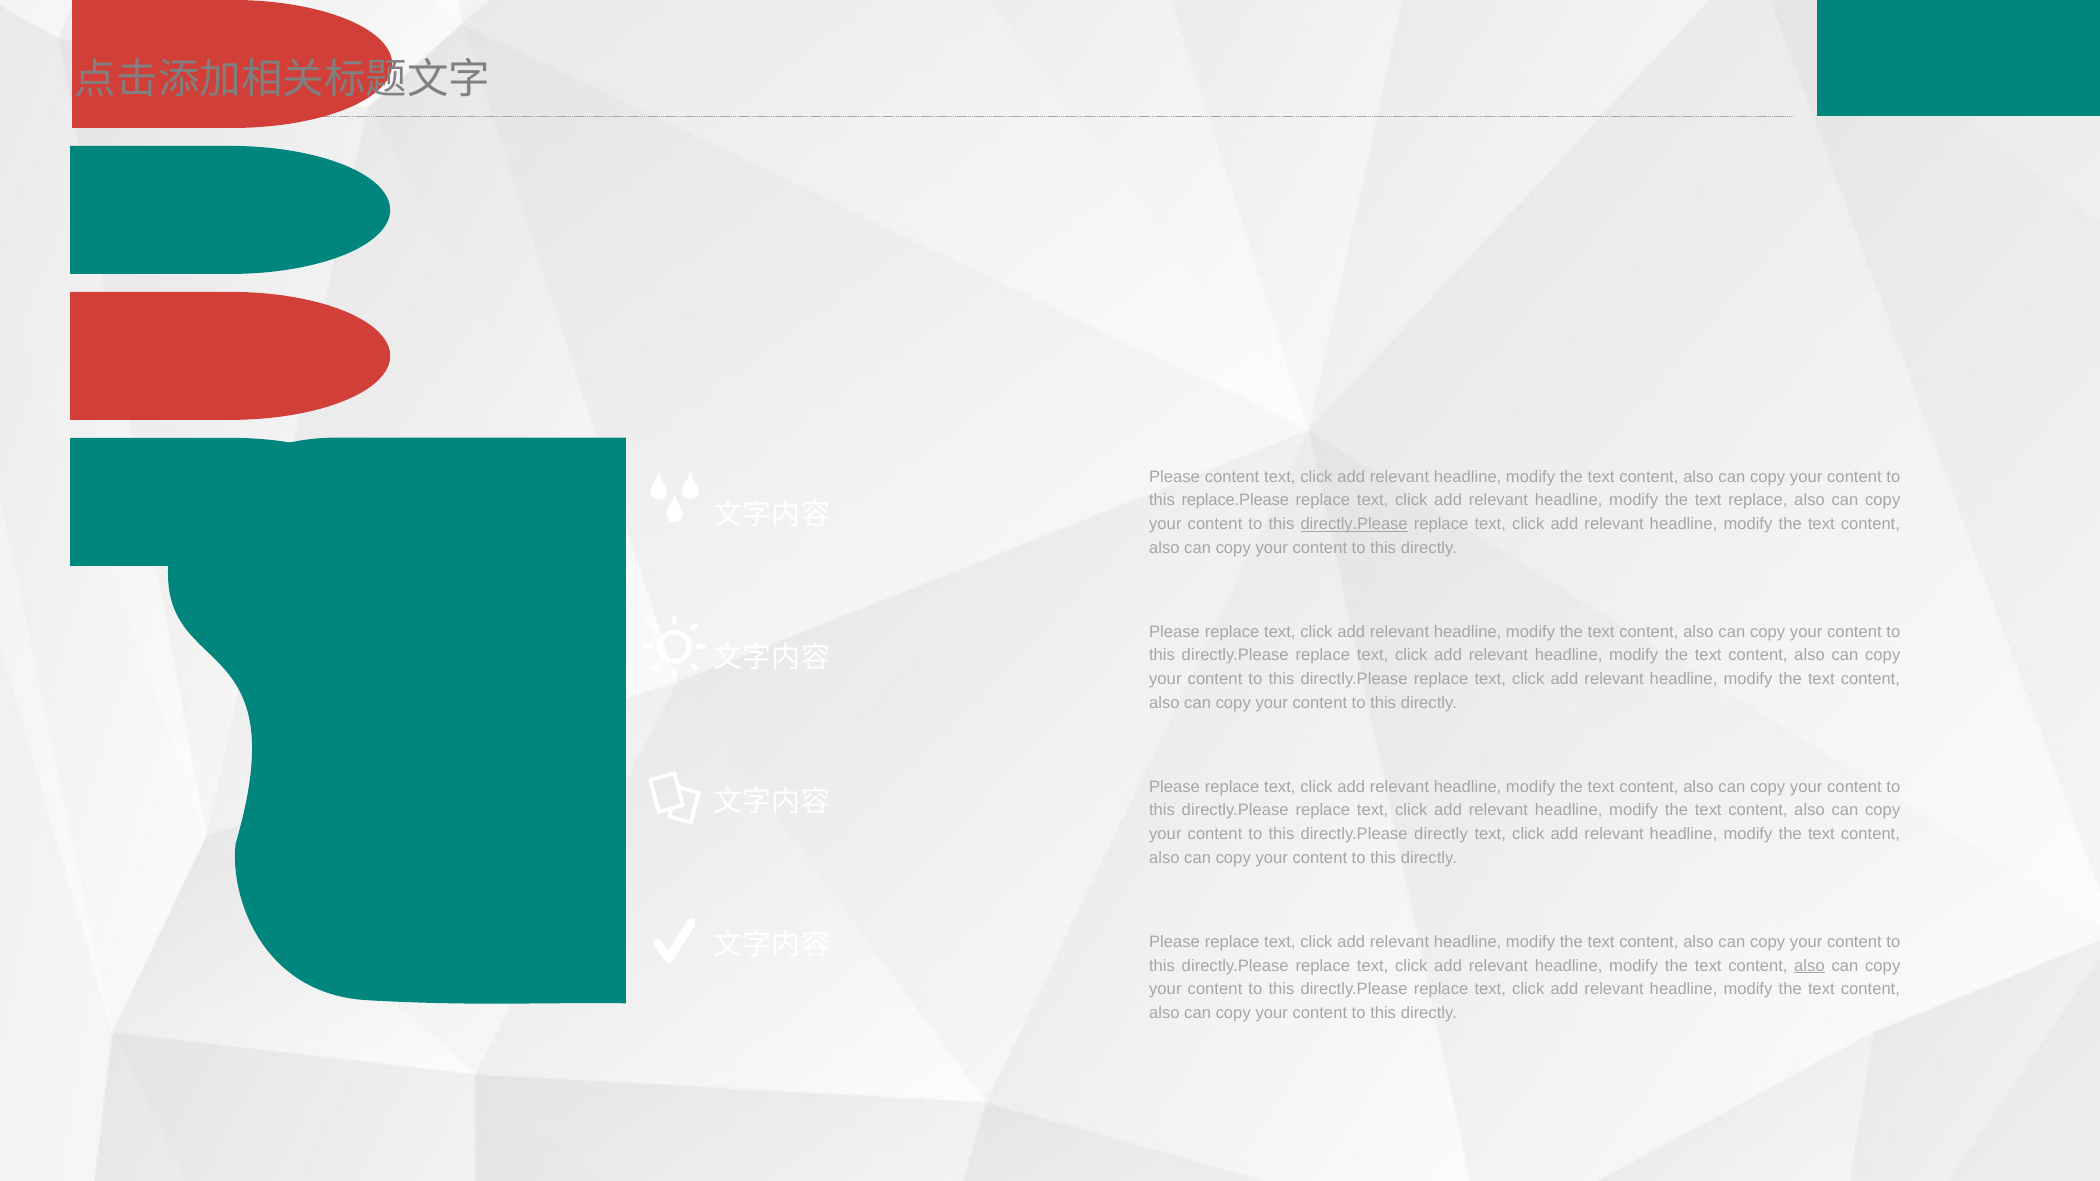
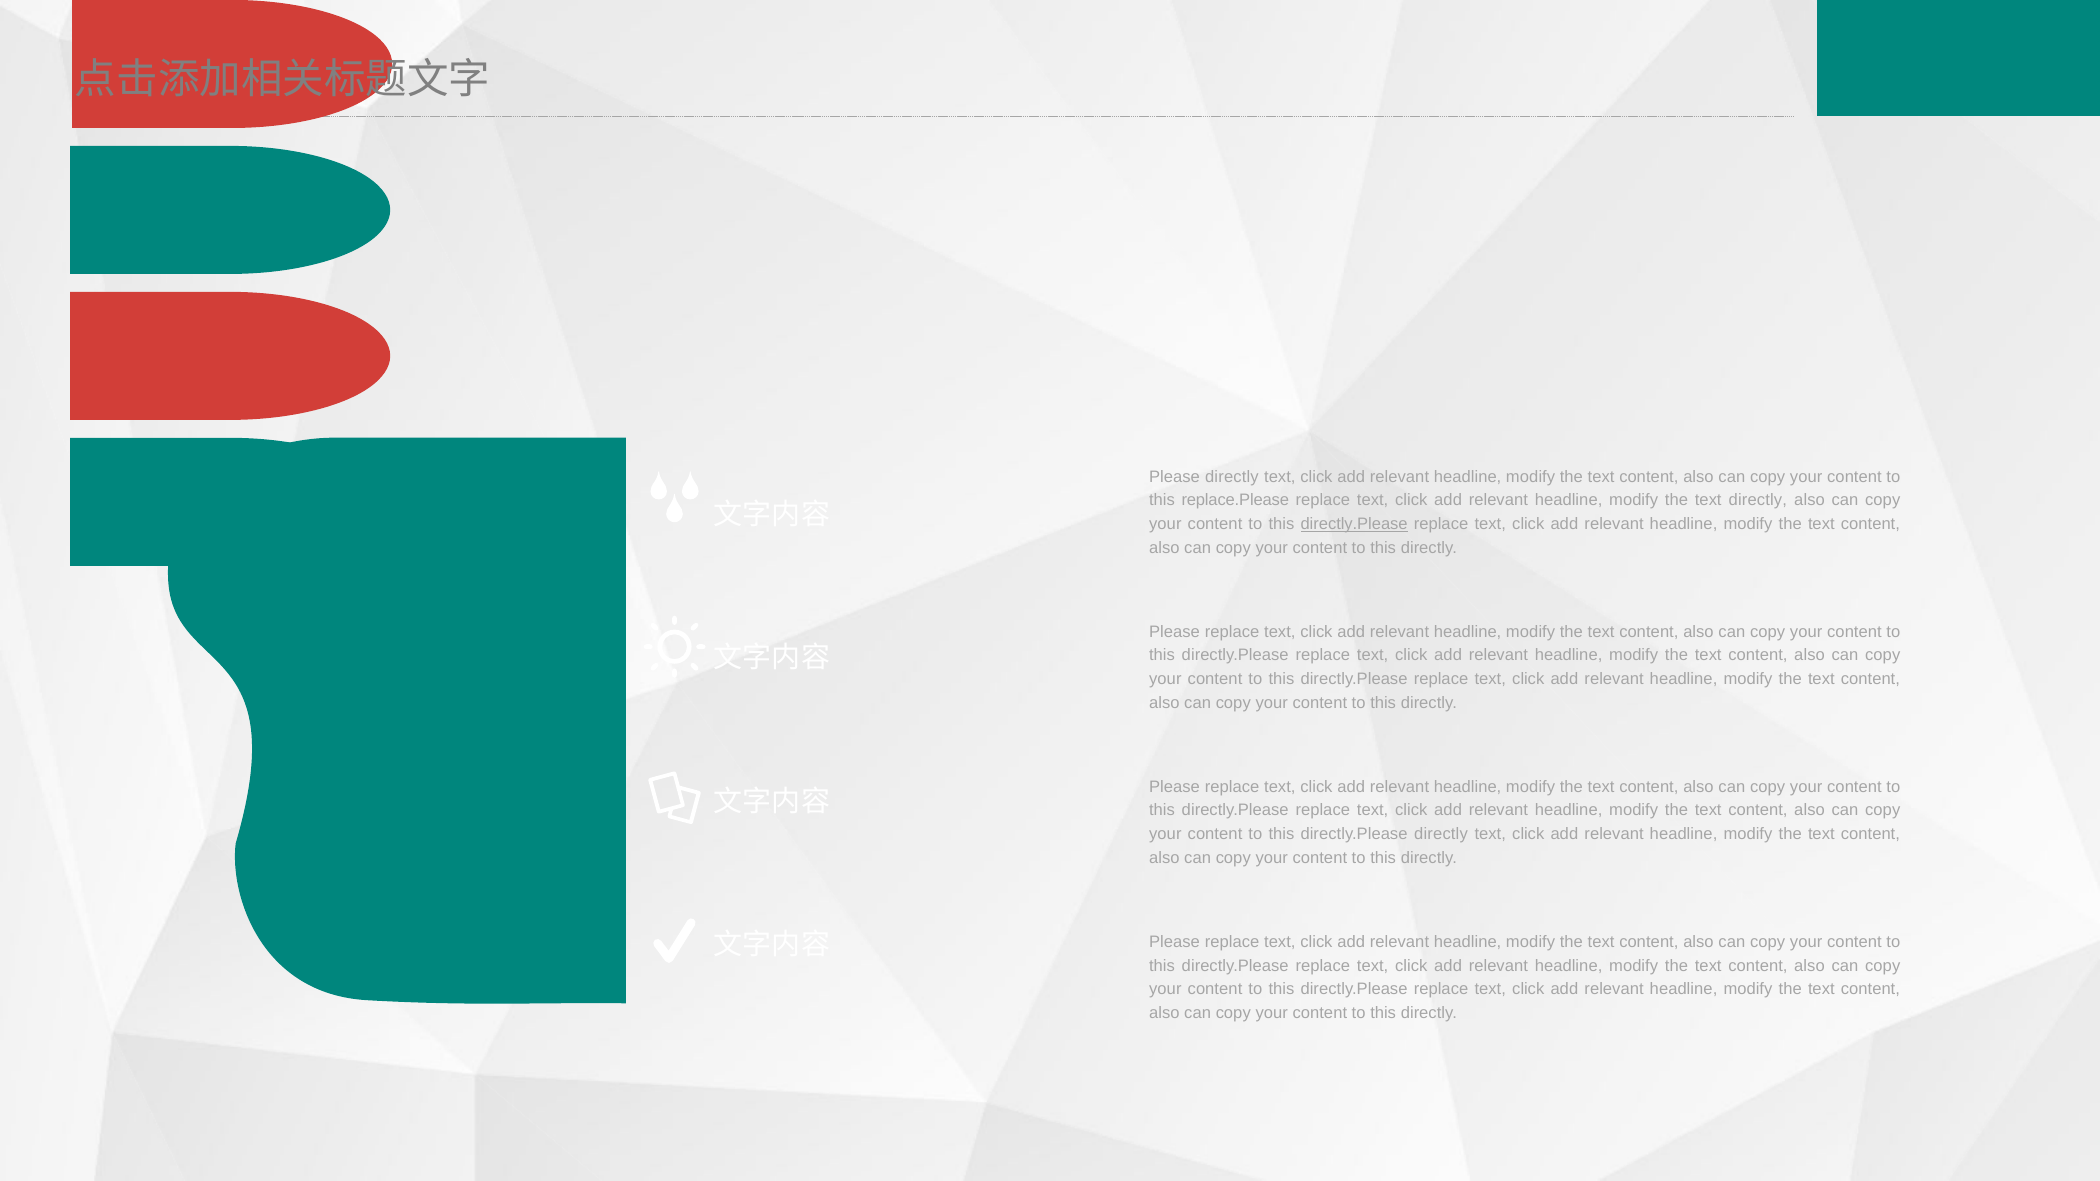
Please content: content -> directly (1232, 477)
text replace: replace -> directly (1758, 500)
also underline: present -> none (1809, 966)
